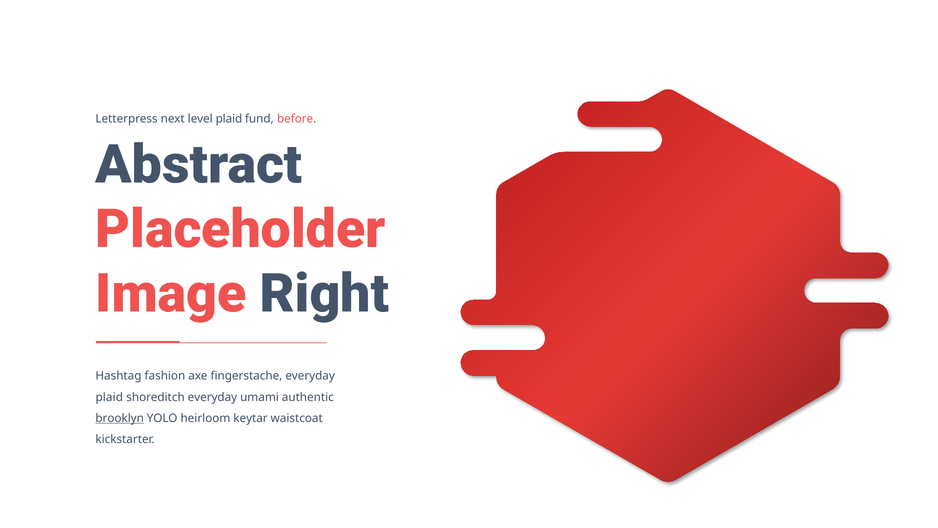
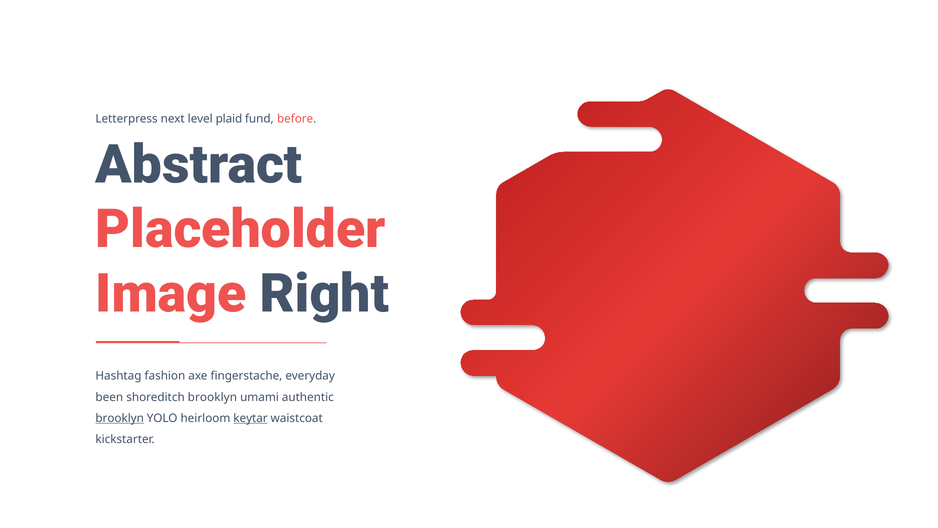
plaid: plaid -> been (109, 397)
shoreditch everyday: everyday -> brooklyn (212, 397)
keytar underline: none -> present (250, 418)
